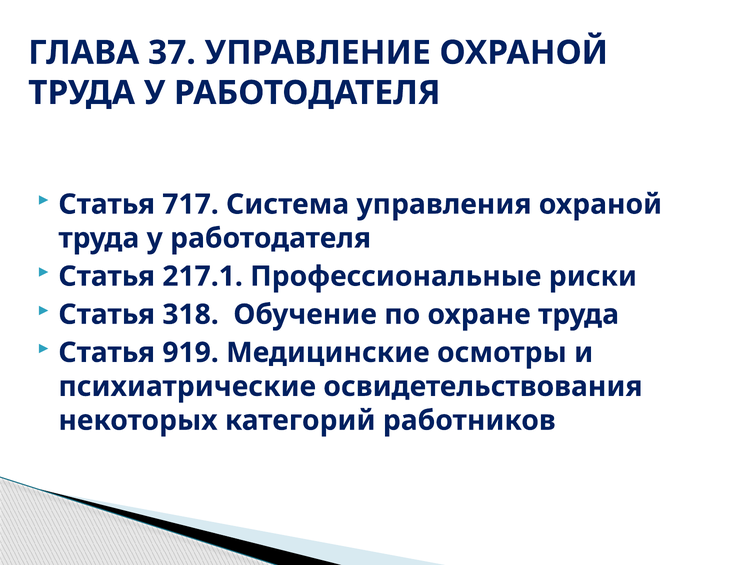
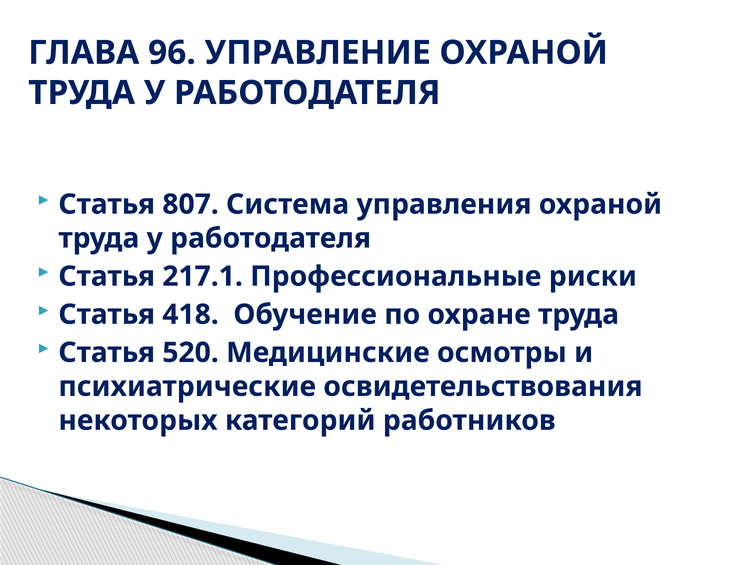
37: 37 -> 96 (172, 53)
717: 717 -> 807 (191, 205)
318: 318 -> 418 (191, 315)
919: 919 -> 520 (191, 353)
